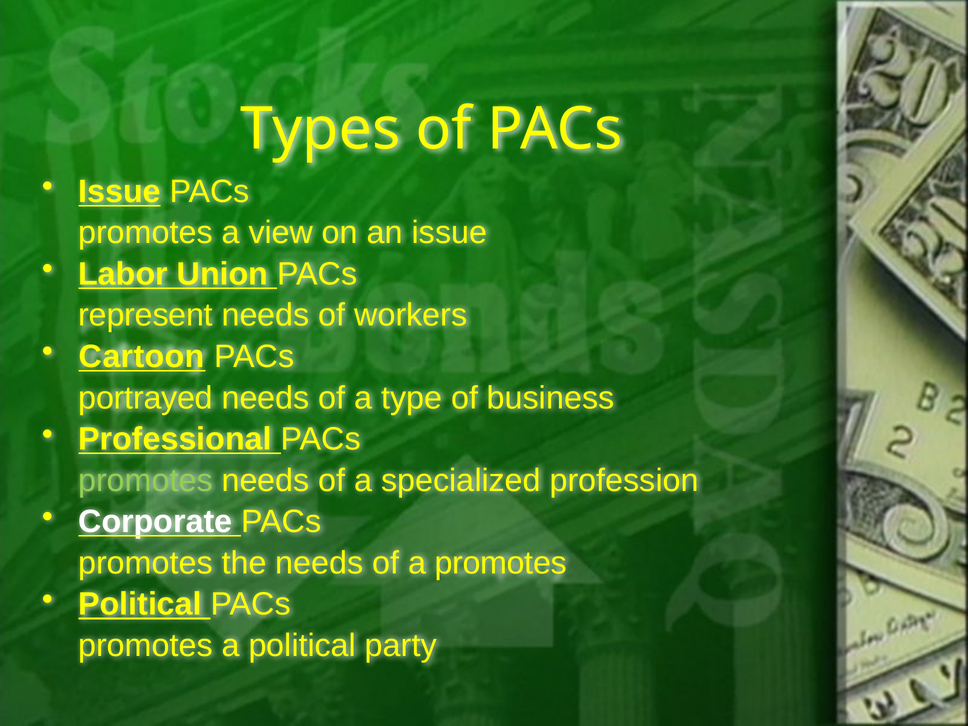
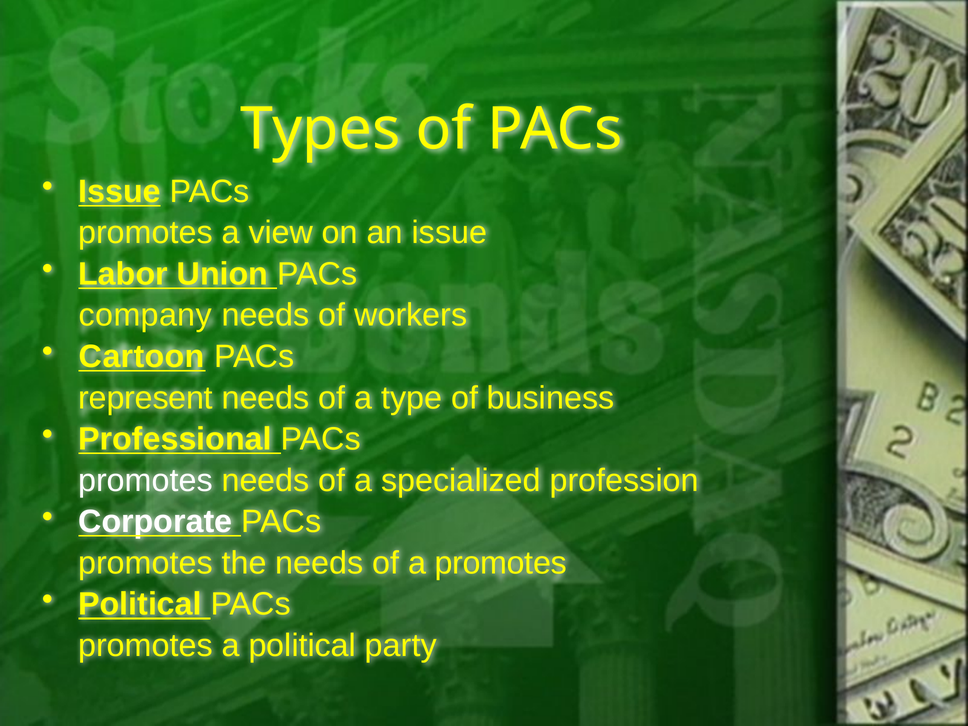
represent: represent -> company (145, 315)
portrayed: portrayed -> represent (146, 398)
promotes colour: light green -> white (145, 480)
